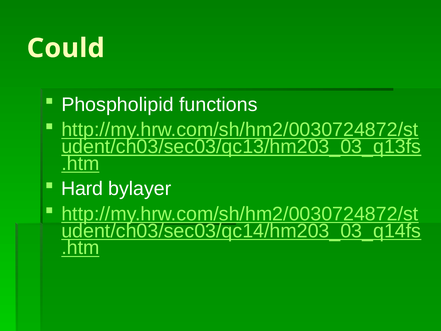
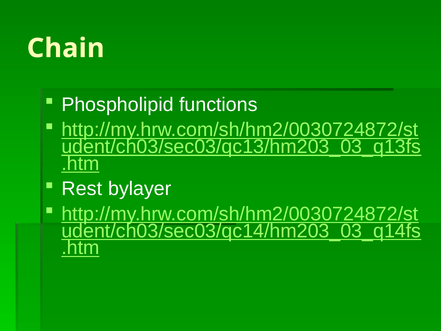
Could: Could -> Chain (66, 48)
Hard: Hard -> Rest (82, 189)
